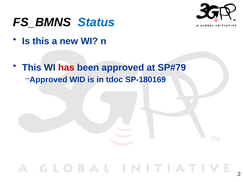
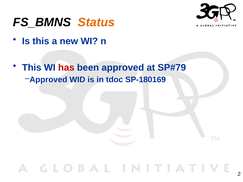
Status colour: blue -> orange (96, 22)
